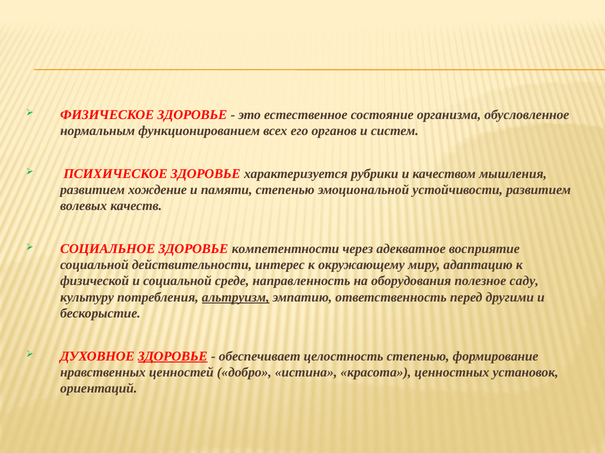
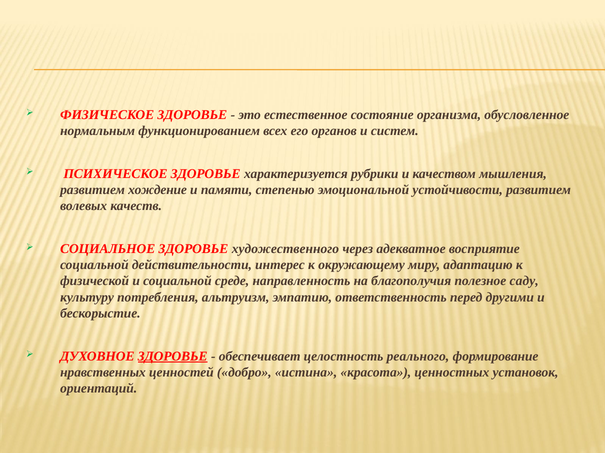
компетентности: компетентности -> художественного (285, 249)
оборудования: оборудования -> благополучия (411, 281)
альтруизм underline: present -> none (236, 298)
целостность степенью: степенью -> реального (418, 357)
